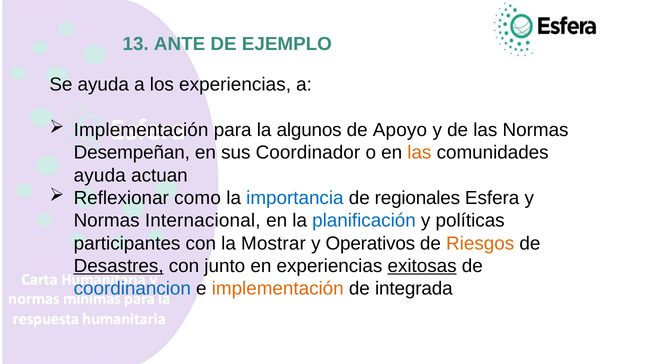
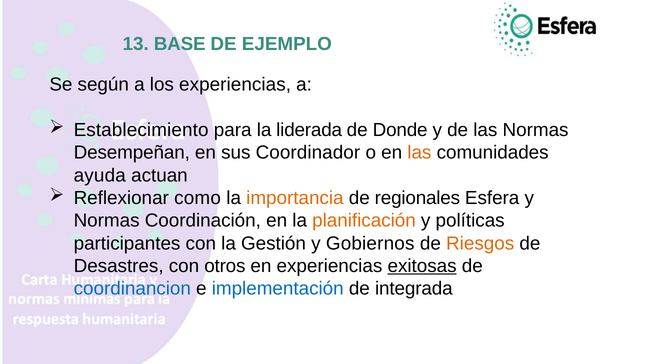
ANTE: ANTE -> BASE (180, 44)
Se ayuda: ayuda -> según (103, 85)
Implementación: Implementación -> Establecimiento (141, 130)
algunos: algunos -> liderada (309, 130)
Apoyo: Apoyo -> Donde (400, 130)
importancia colour: blue -> orange (295, 198)
Internacional: Internacional -> Coordinación (203, 221)
planificación colour: blue -> orange (364, 221)
Mostrar: Mostrar -> Gestión (274, 243)
Operativos: Operativos -> Gobiernos (370, 243)
Desastres underline: present -> none (119, 266)
junto: junto -> otros (225, 266)
implementación colour: orange -> blue (278, 289)
